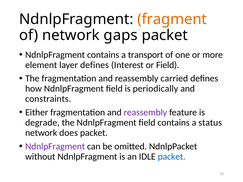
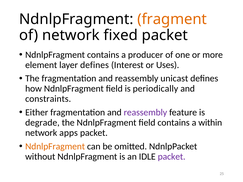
gaps: gaps -> fixed (121, 35)
transport: transport -> producer (146, 55)
or Field: Field -> Uses (168, 65)
carried: carried -> unicast (174, 79)
status: status -> within (210, 123)
does: does -> apps (69, 133)
NdnlpFragment colour: purple -> orange (55, 147)
packet colour: blue -> purple (172, 157)
